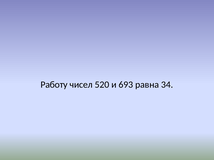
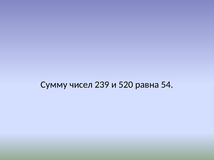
Работу: Работу -> Сумму (54, 85)
520: 520 -> 239 (102, 85)
693: 693 -> 520 (126, 85)
34: 34 -> 54 (167, 85)
